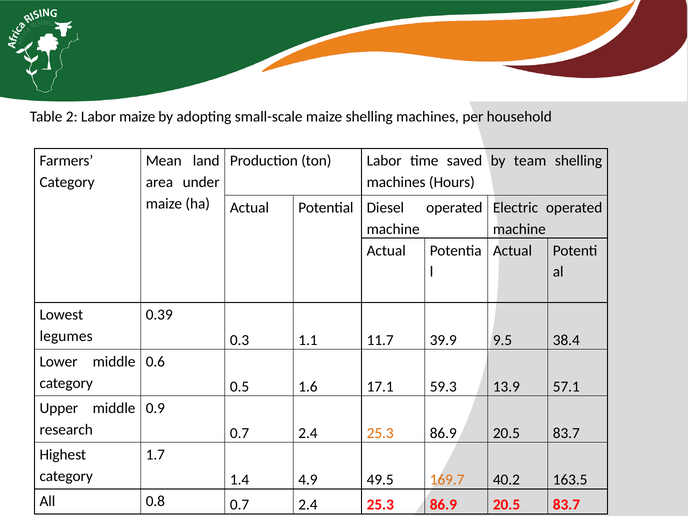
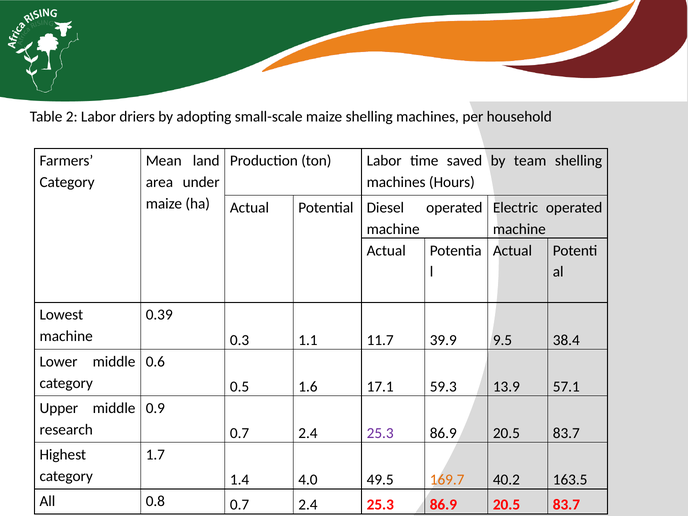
Labor maize: maize -> driers (137, 117)
legumes: legumes -> machine (66, 336)
25.3 colour: orange -> purple (380, 433)
4.9: 4.9 -> 4.0 (308, 480)
